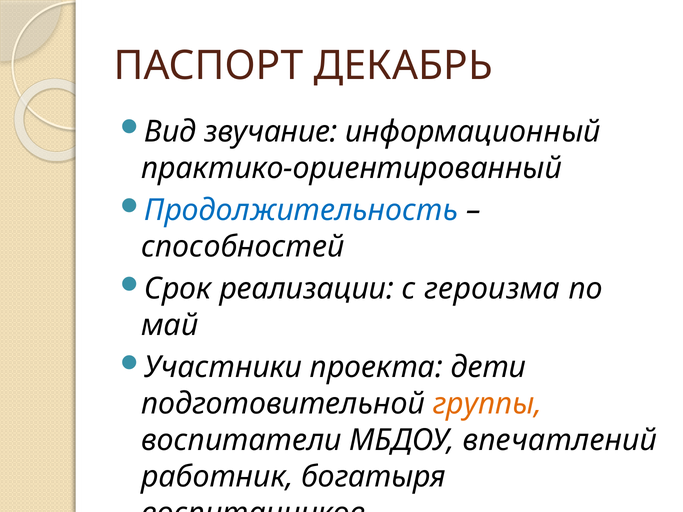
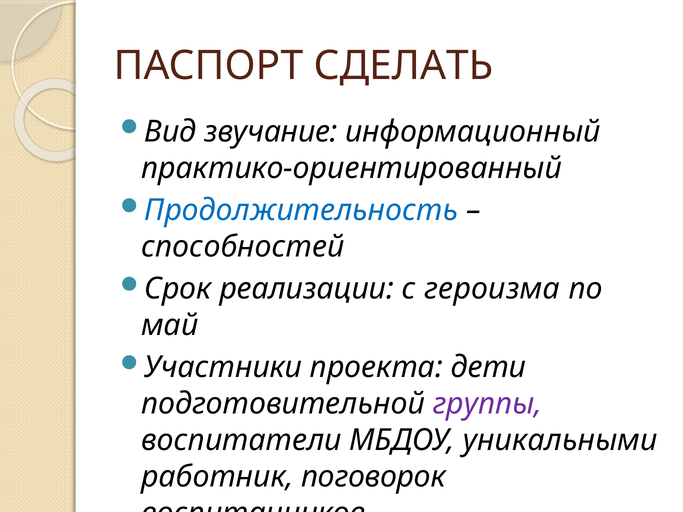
ДЕКАБРЬ: ДЕКАБРЬ -> СДЕЛАТЬ (404, 66)
группы colour: orange -> purple (487, 404)
впечатлений: впечатлений -> уникальными (560, 440)
богатыря: богатыря -> поговорок (373, 477)
